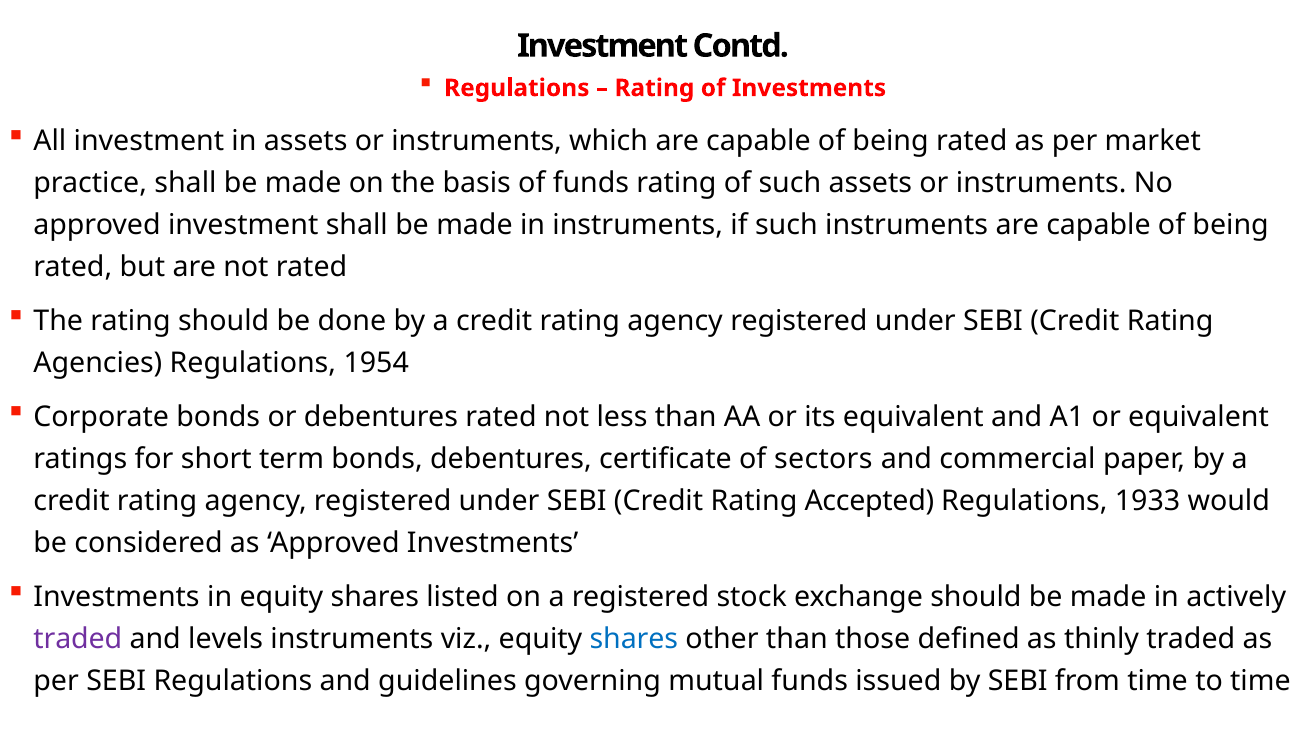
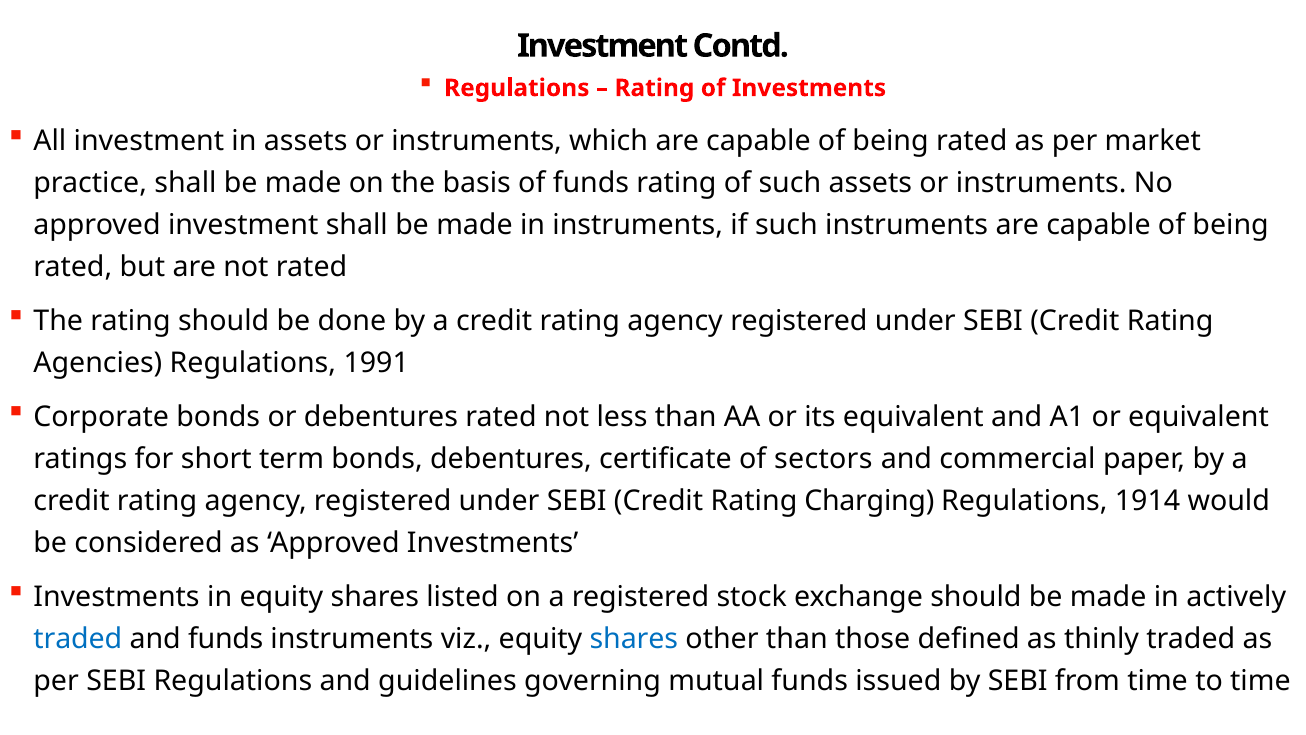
1954: 1954 -> 1991 (376, 363)
Accepted: Accepted -> Charging (869, 501)
1933: 1933 -> 1914 (1148, 501)
traded colour: purple -> blue (78, 639)
and levels: levels -> funds (226, 639)
